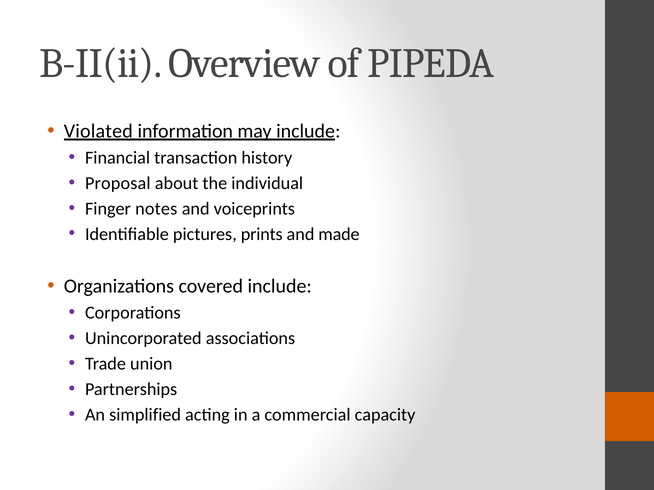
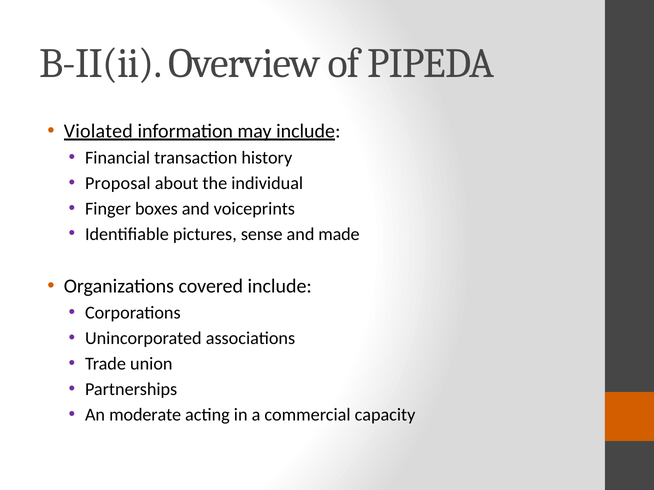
notes: notes -> boxes (156, 209)
prints: prints -> sense (262, 234)
simplified: simplified -> moderate (145, 415)
